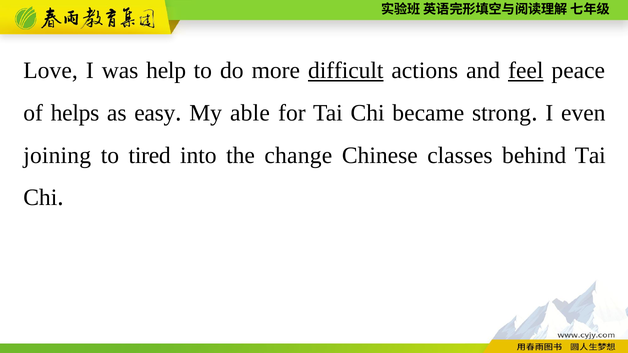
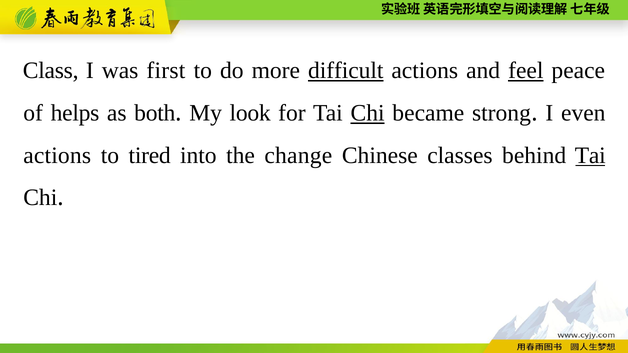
Love: Love -> Class (51, 71)
help: help -> first (166, 71)
easy: easy -> both (155, 113)
able: able -> look (250, 113)
Chi underline: none -> present (368, 113)
joining: joining -> actions (57, 156)
Tai underline: none -> present (590, 156)
